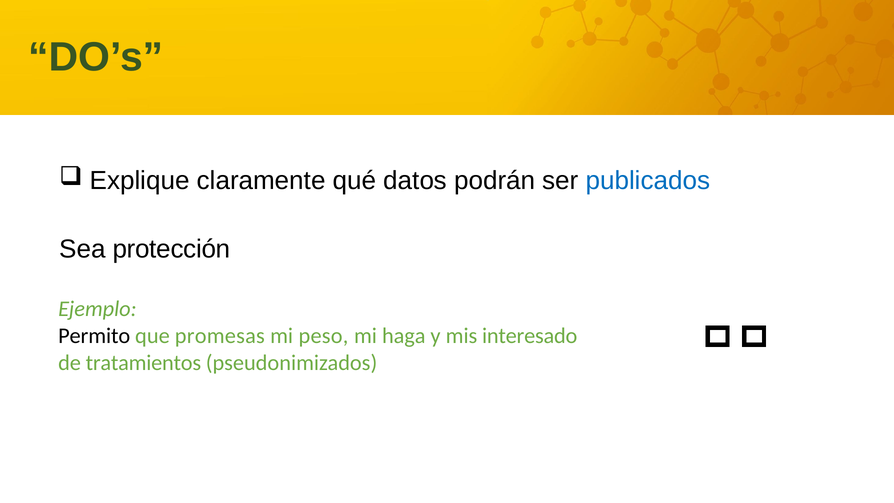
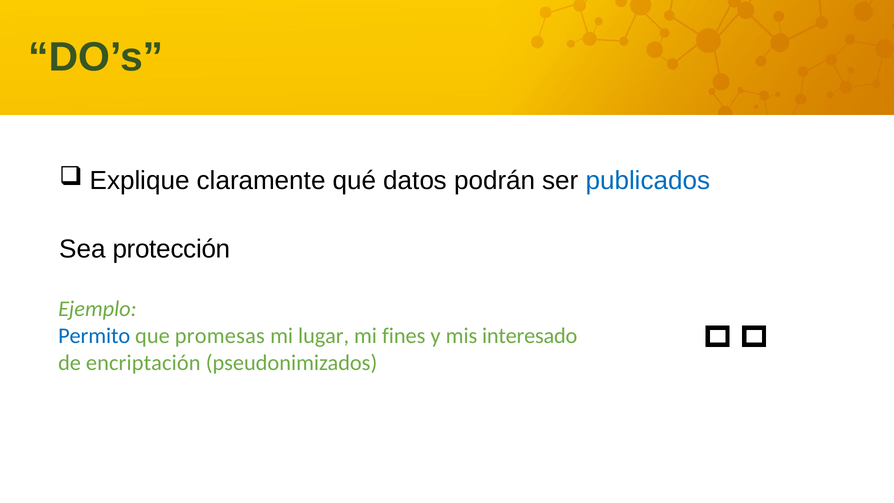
Permito colour: black -> blue (94, 336)
peso: peso -> lugar (324, 336)
haga: haga -> fines (404, 336)
tratamientos: tratamientos -> encriptación (143, 363)
